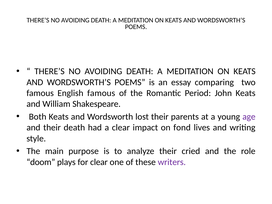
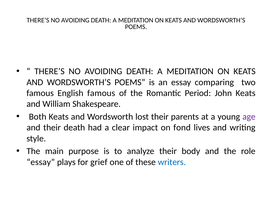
cried: cried -> body (191, 151)
doom: doom -> essay (41, 162)
for clear: clear -> grief (99, 162)
writers colour: purple -> blue (172, 162)
